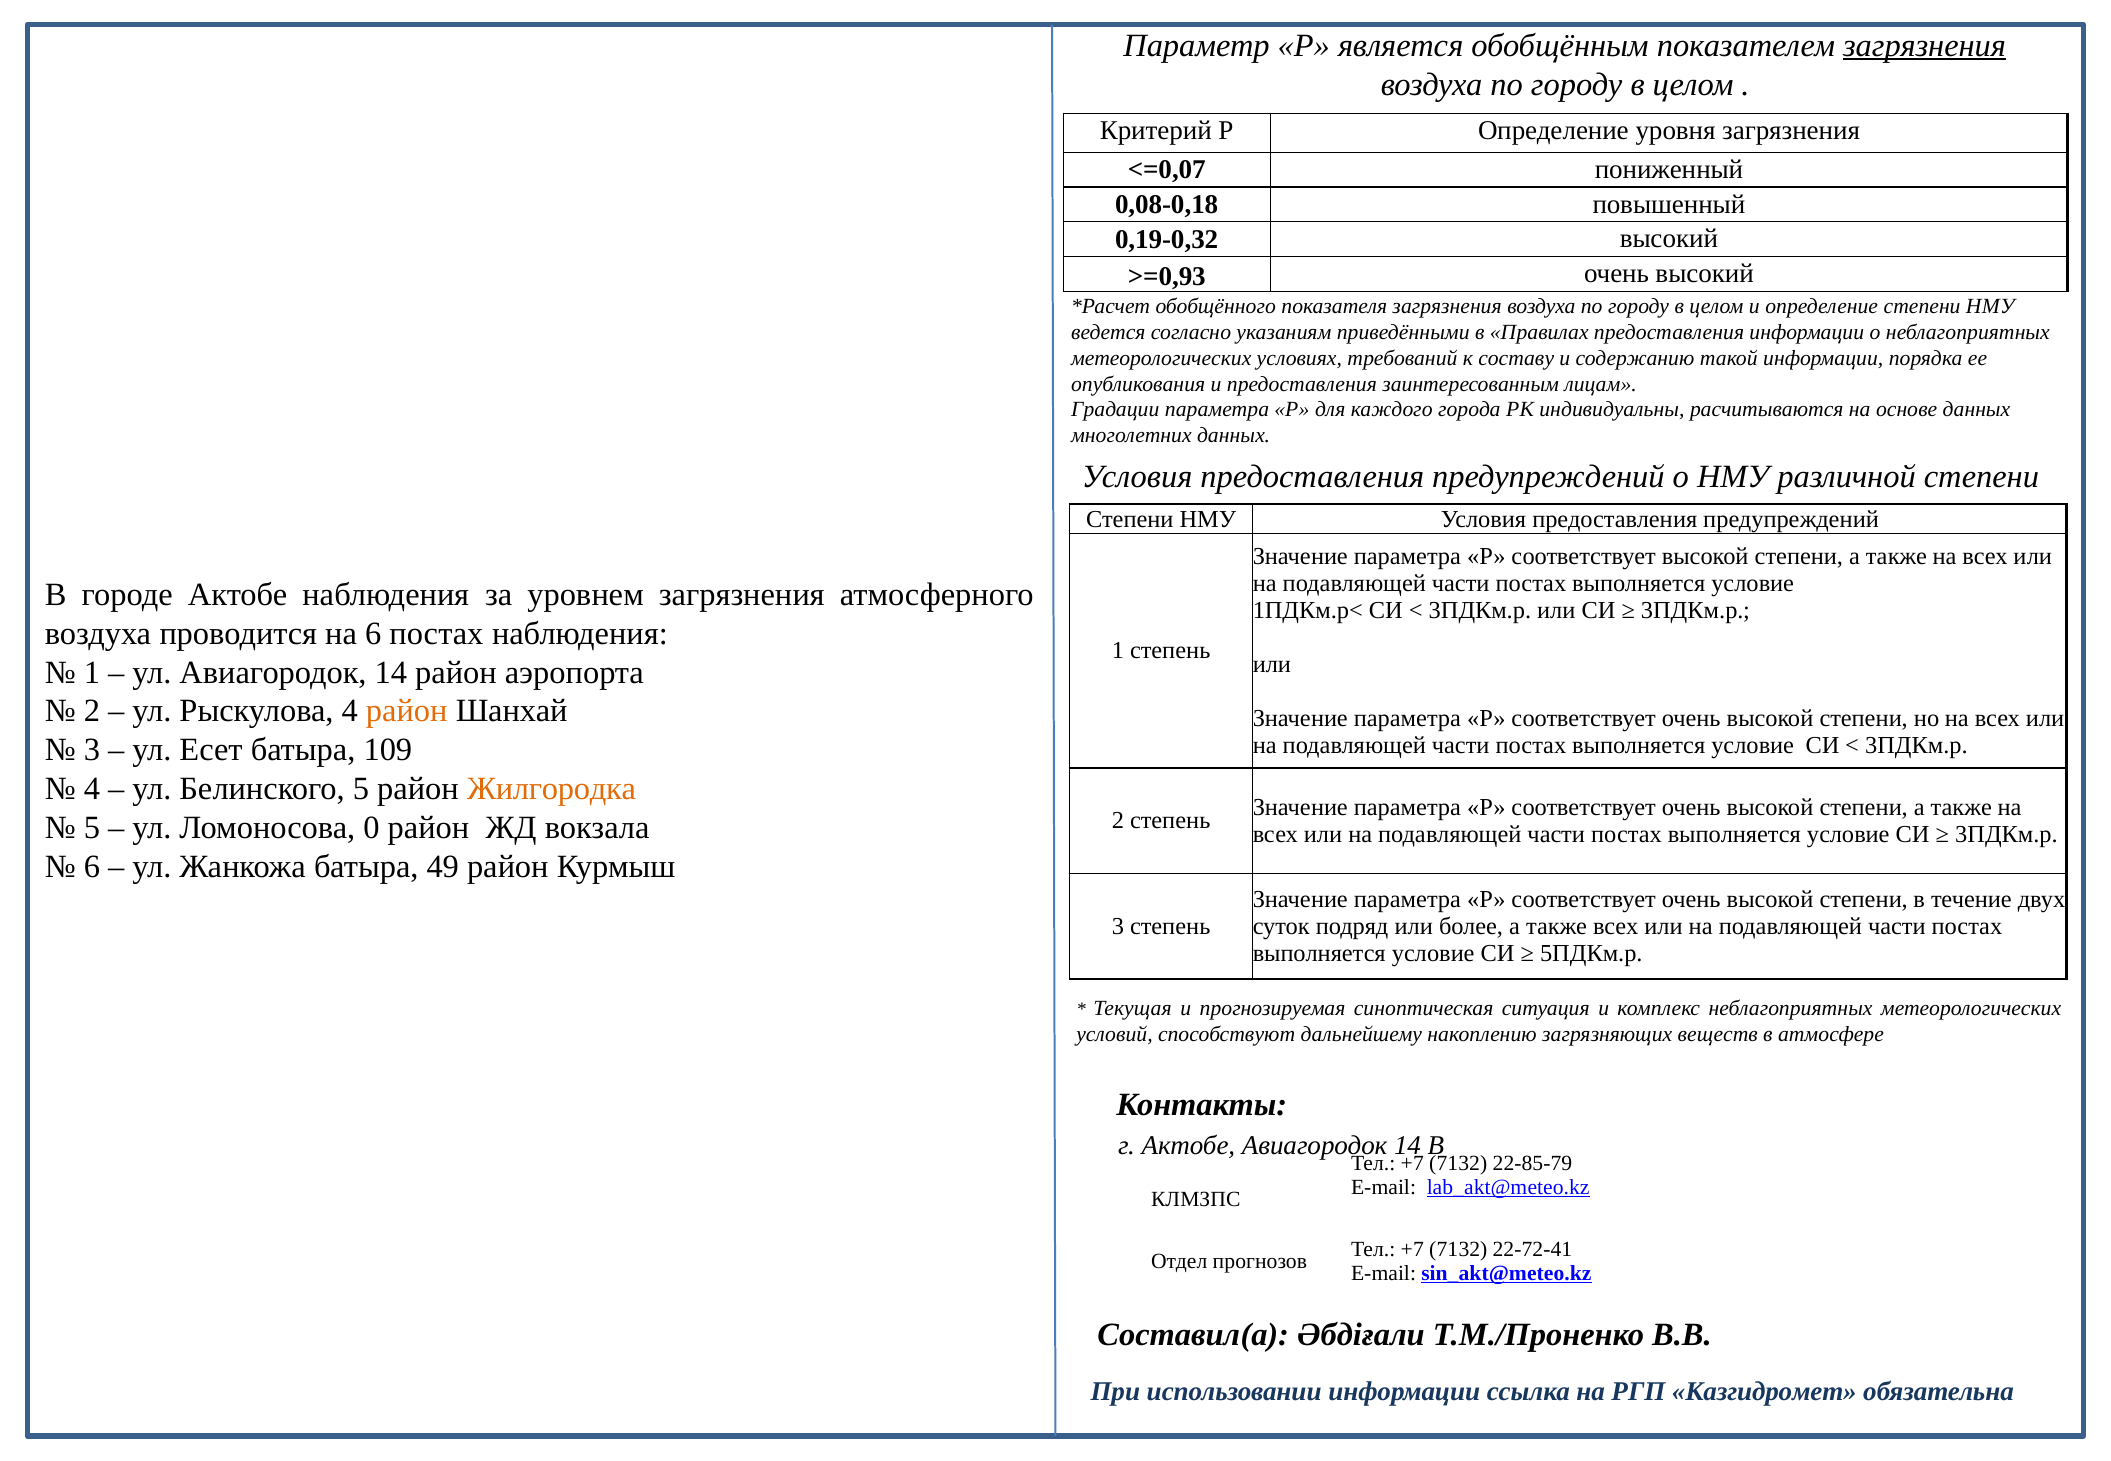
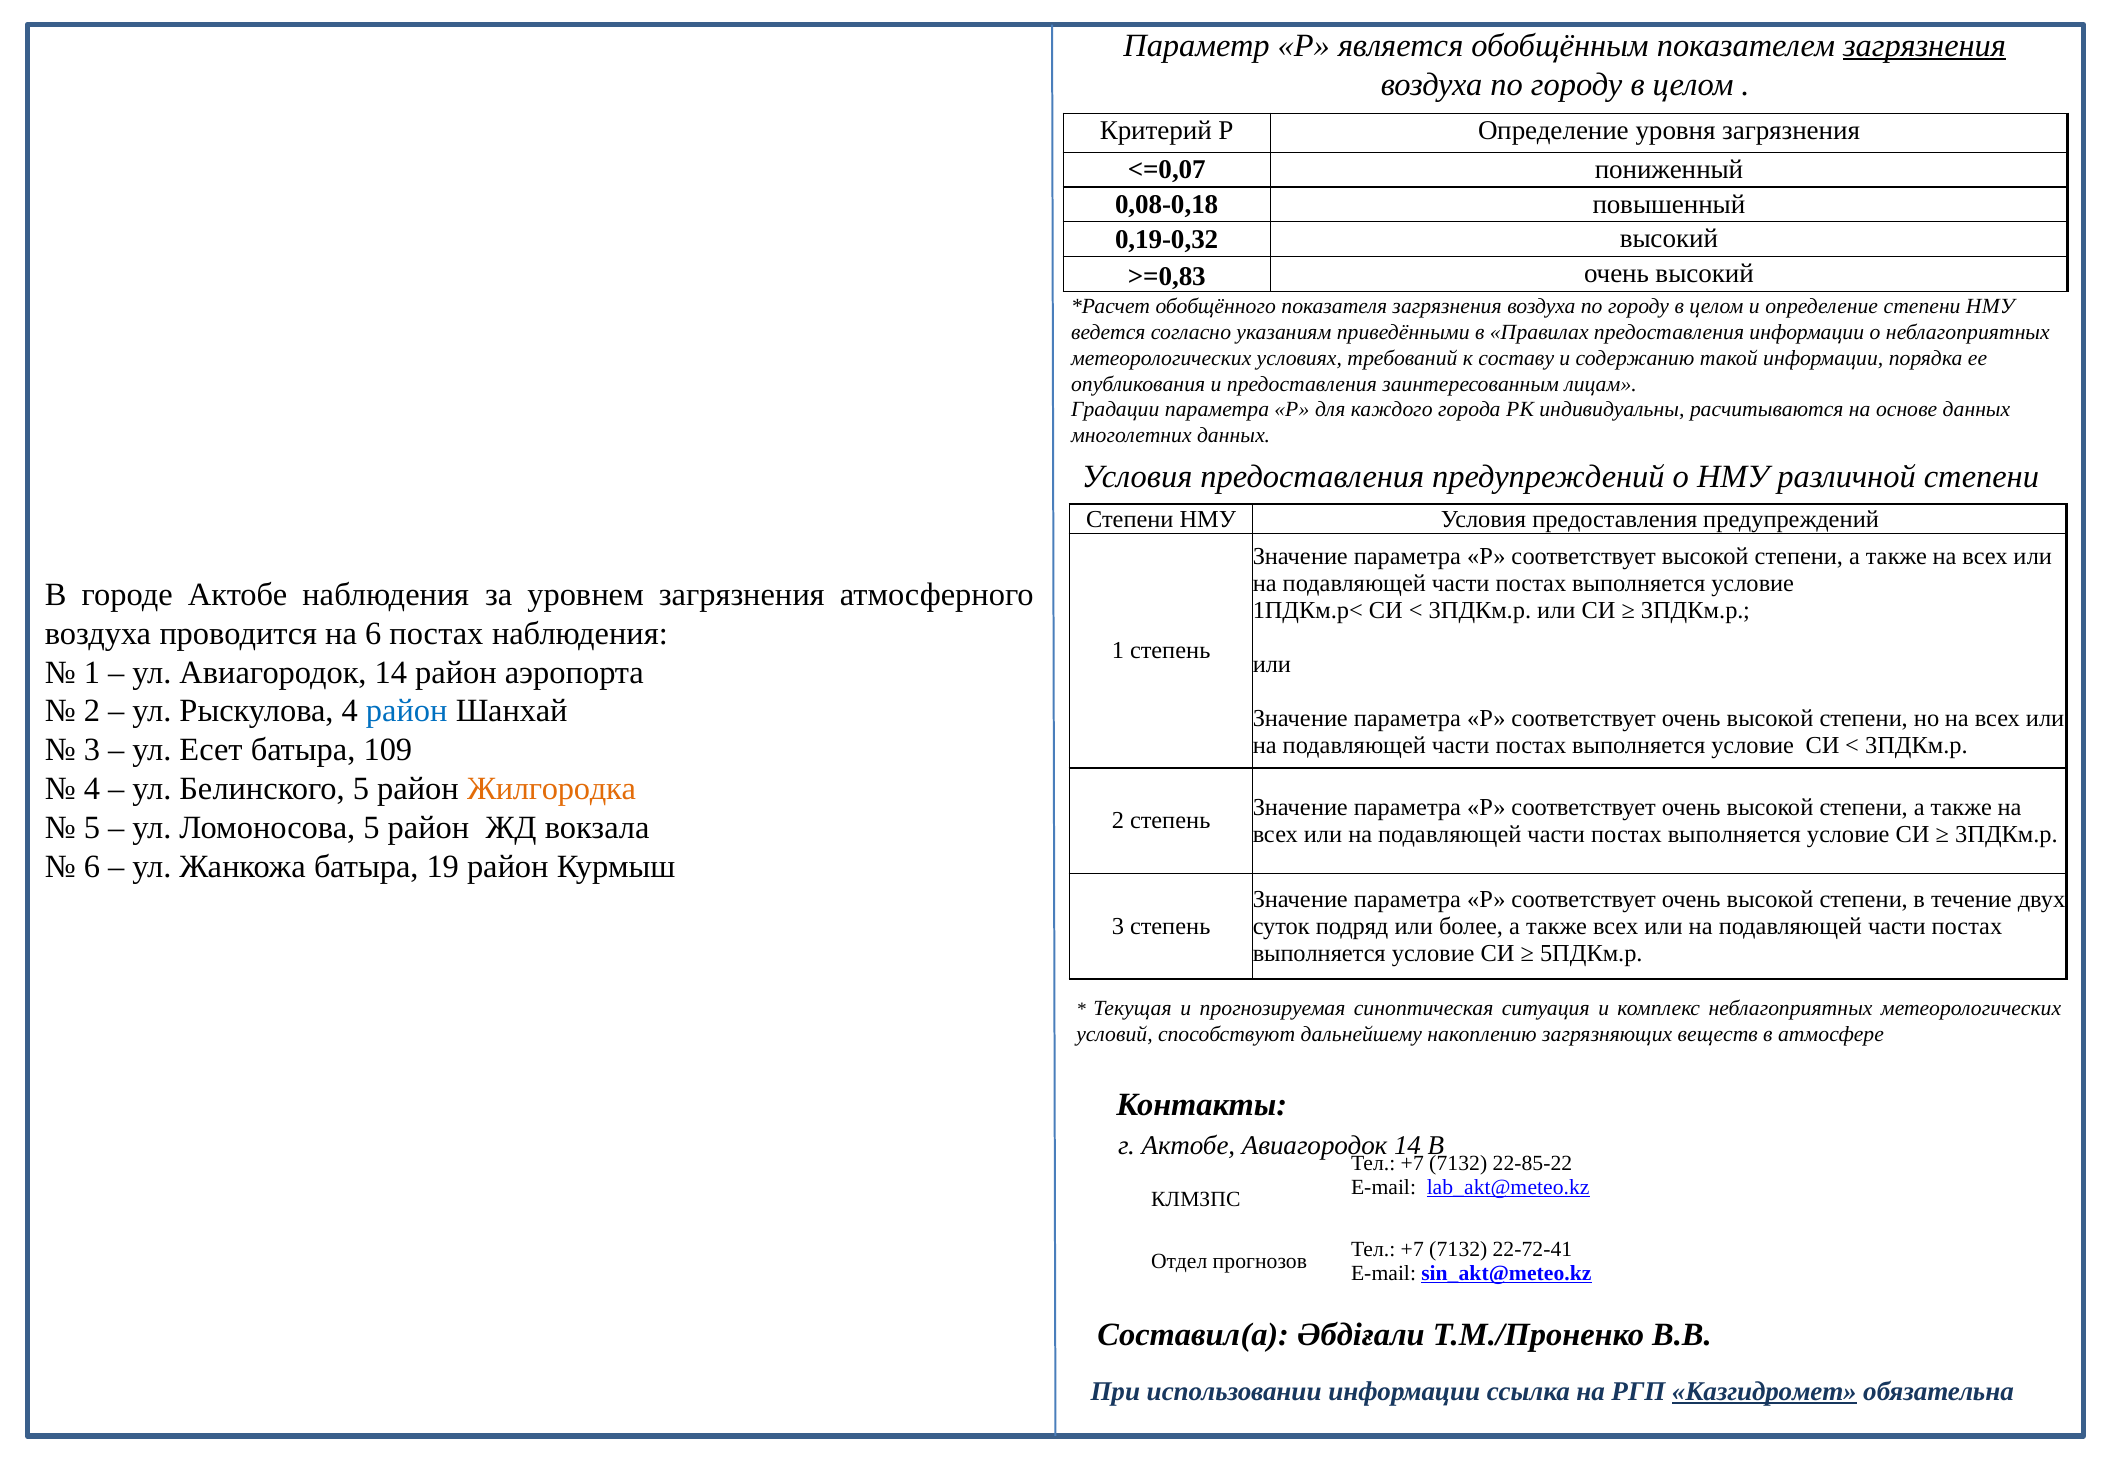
>=0,93: >=0,93 -> >=0,83 (1167, 277)
район colour: orange -> blue (407, 711)
Ломоносова 0: 0 -> 5 (371, 828)
49: 49 -> 19 (443, 867)
22-85-79: 22-85-79 -> 22-85-22 (1532, 1163)
Казгидромет underline: none -> present (1764, 1392)
